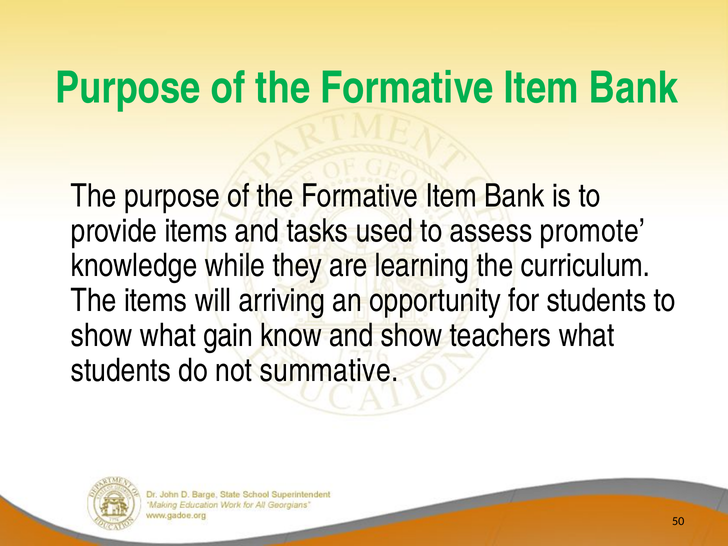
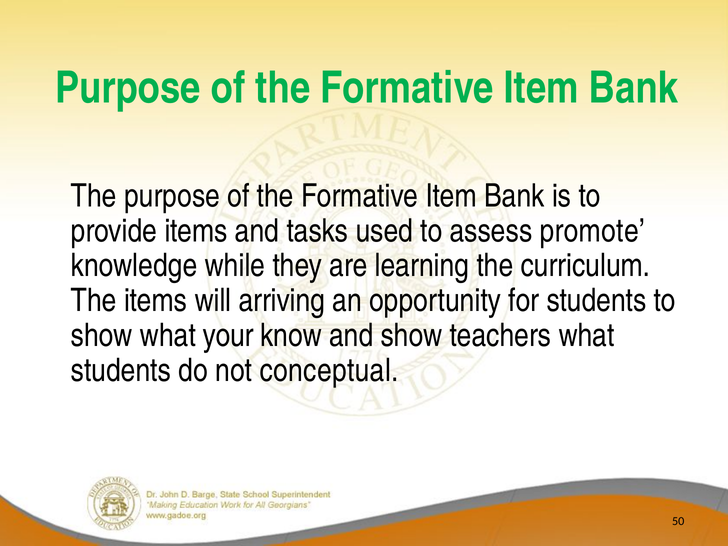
gain: gain -> your (228, 336)
summative: summative -> conceptual (329, 371)
